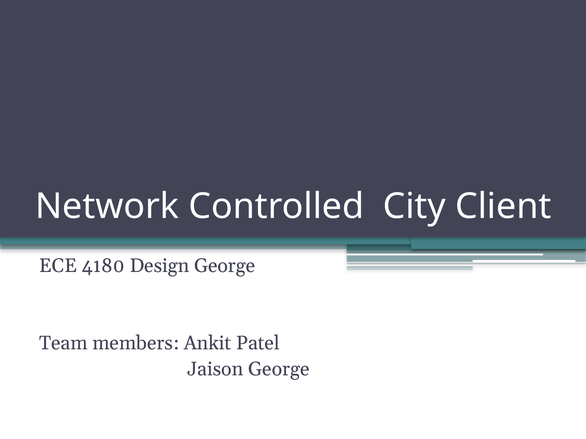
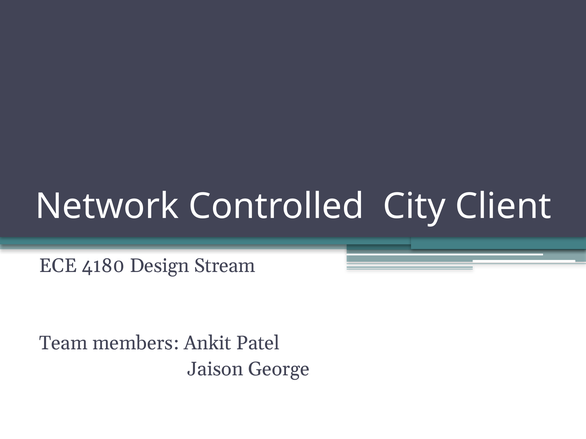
Design George: George -> Stream (225, 266)
